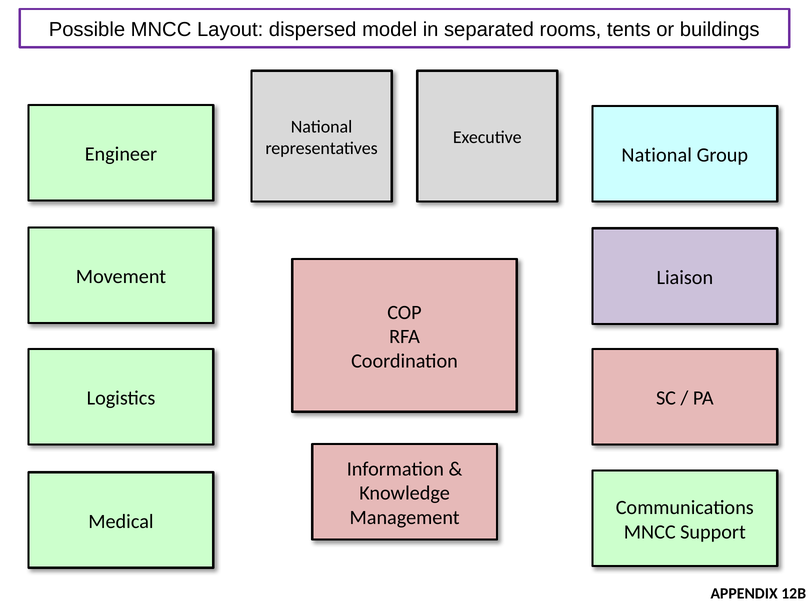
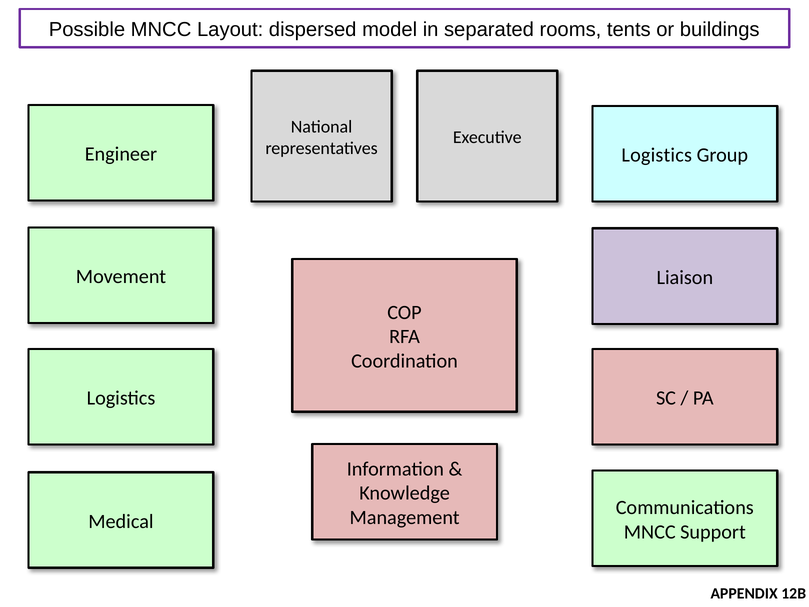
National: National -> Logistics (657, 155)
